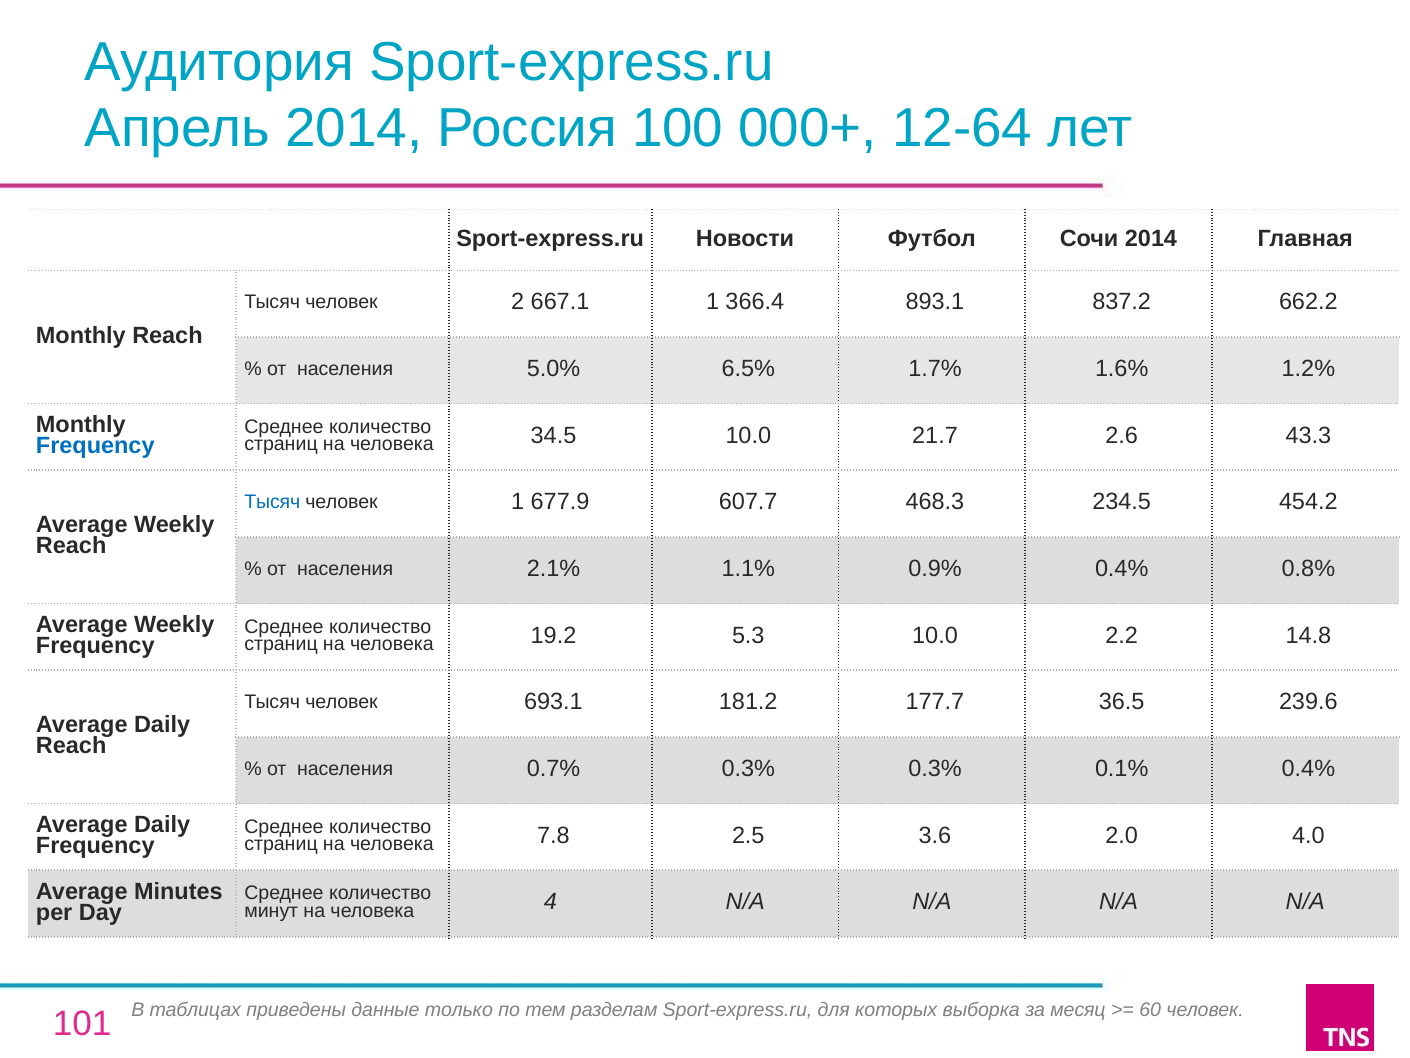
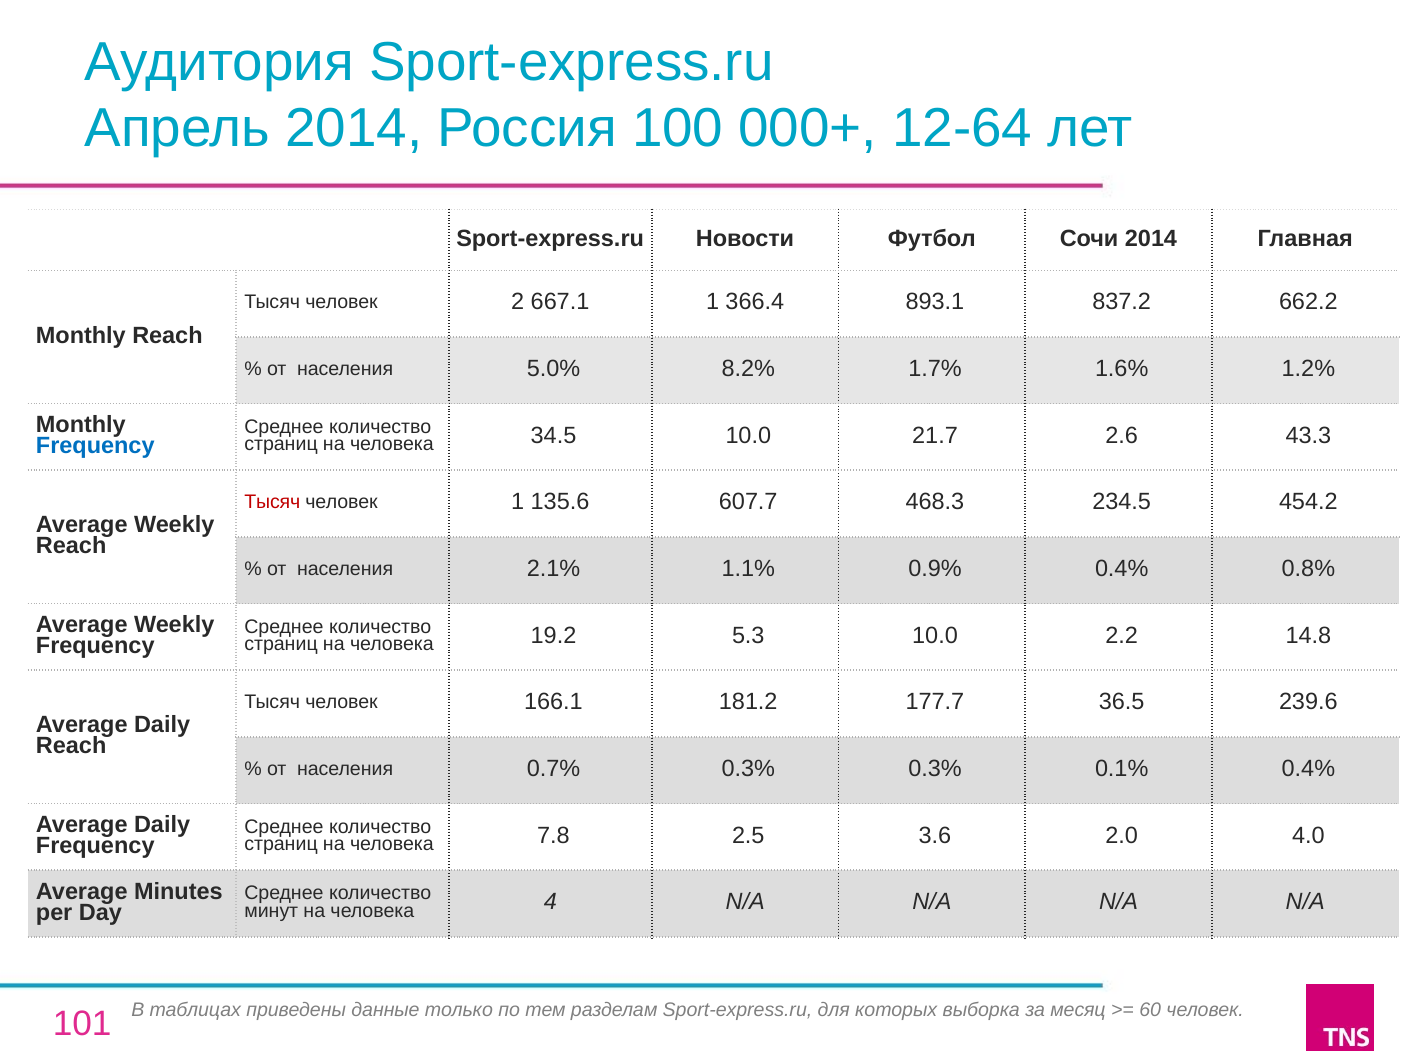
6.5%: 6.5% -> 8.2% (748, 369)
Тысяч colour: blue -> red (272, 502)
677.9: 677.9 -> 135.6 (560, 502)
693.1: 693.1 -> 166.1 (553, 702)
